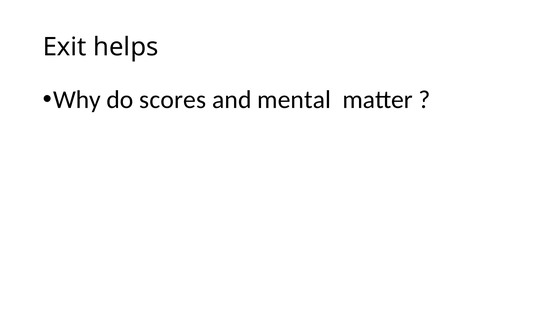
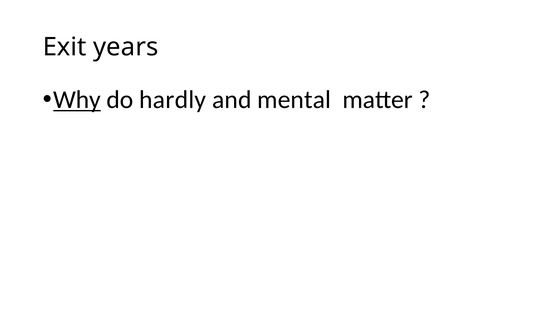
helps: helps -> years (126, 47)
Why underline: none -> present (77, 100)
scores: scores -> hardly (173, 100)
